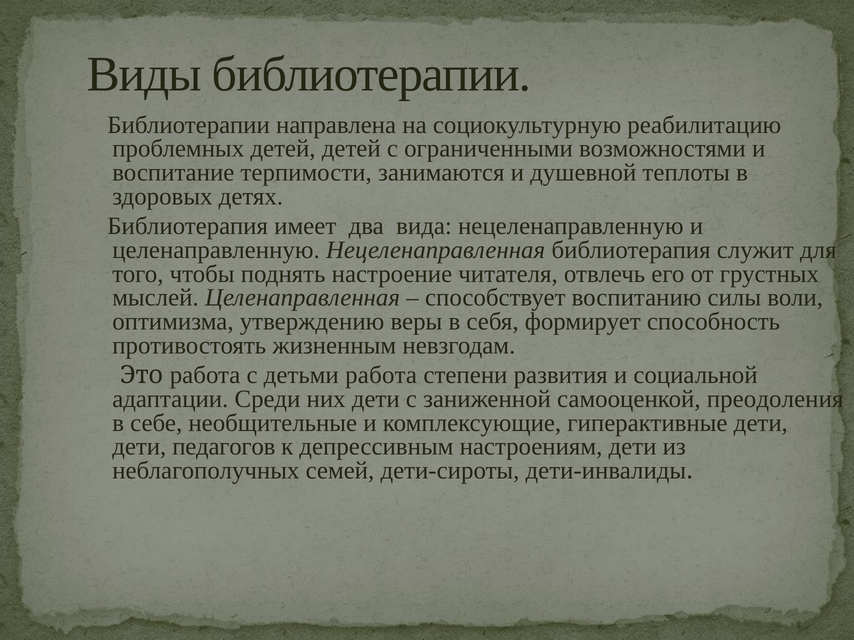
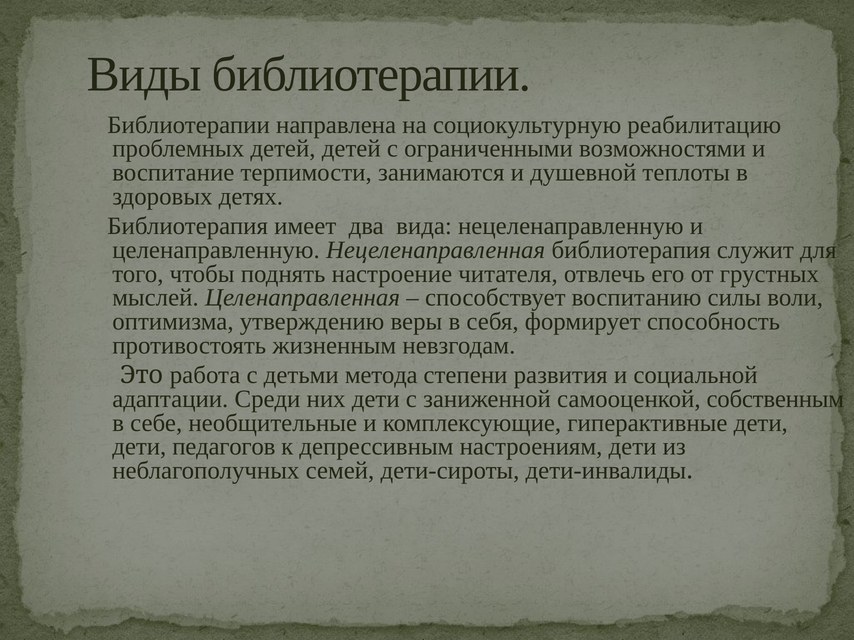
детьми работа: работа -> метода (381, 375)
преодоления: преодоления -> собственным (775, 399)
